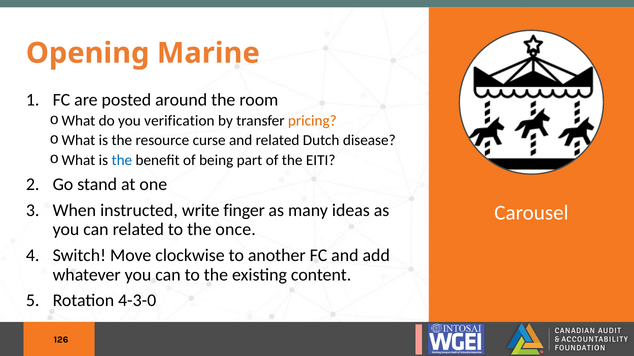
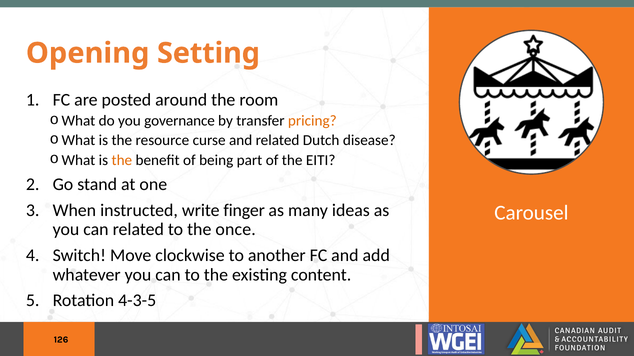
Marine: Marine -> Setting (208, 53)
verification: verification -> governance (180, 121)
the colour: blue -> orange (122, 160)
4-3-0: 4-3-0 -> 4-3-5 (137, 301)
